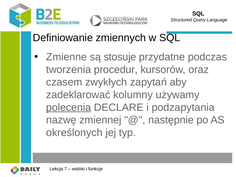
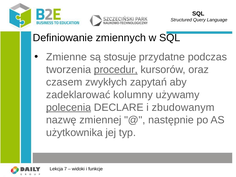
procedur underline: none -> present (116, 70)
podzapytania: podzapytania -> zbudowanym (183, 107)
określonych: określonych -> użytkownika (74, 133)
